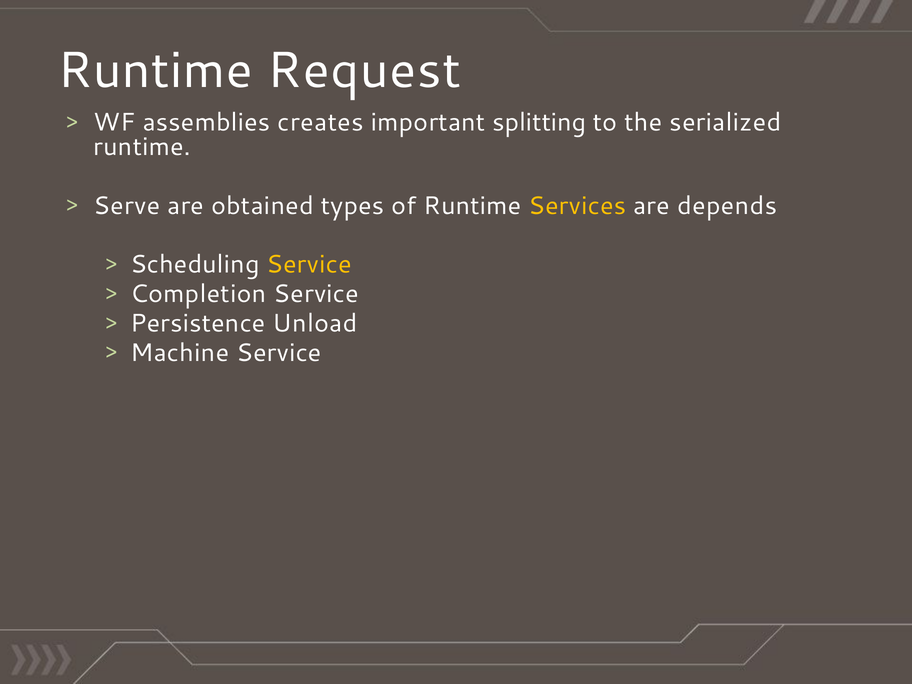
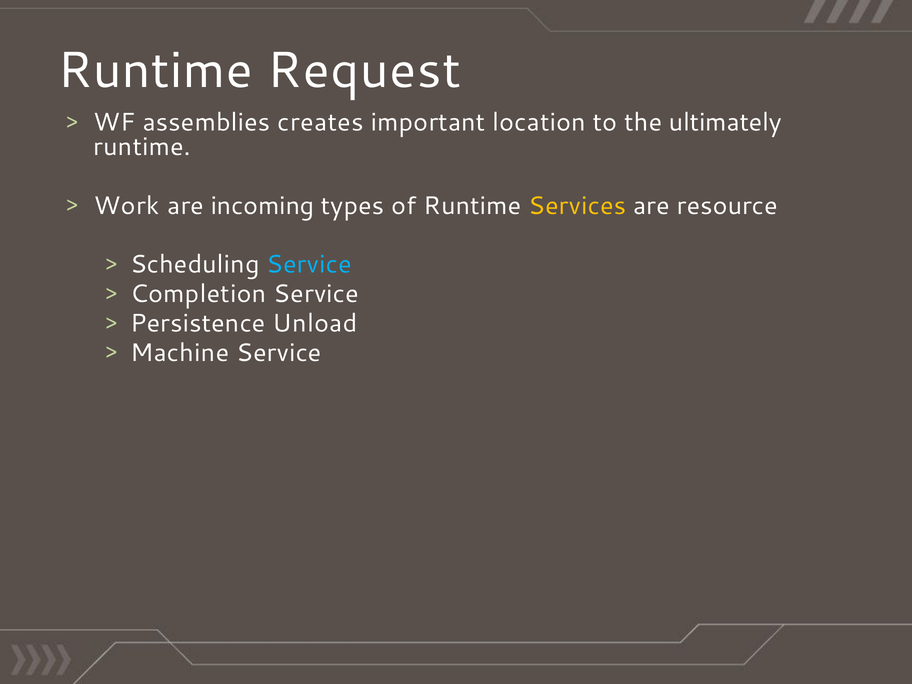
splitting: splitting -> location (539, 123)
serialized: serialized -> ultimately (725, 123)
Serve: Serve -> Work (127, 206)
obtained: obtained -> incoming (263, 206)
depends: depends -> resource (727, 206)
Service colour: yellow -> light blue (309, 265)
